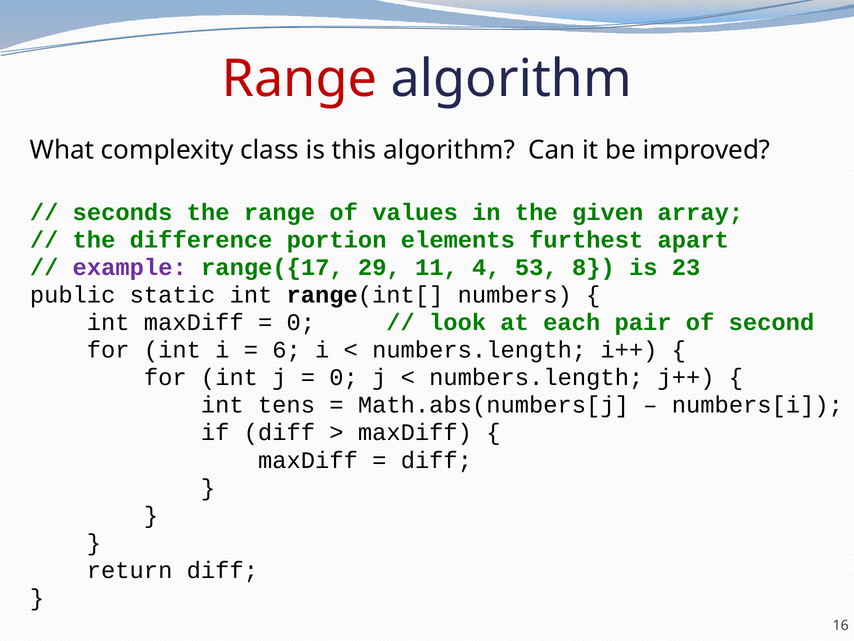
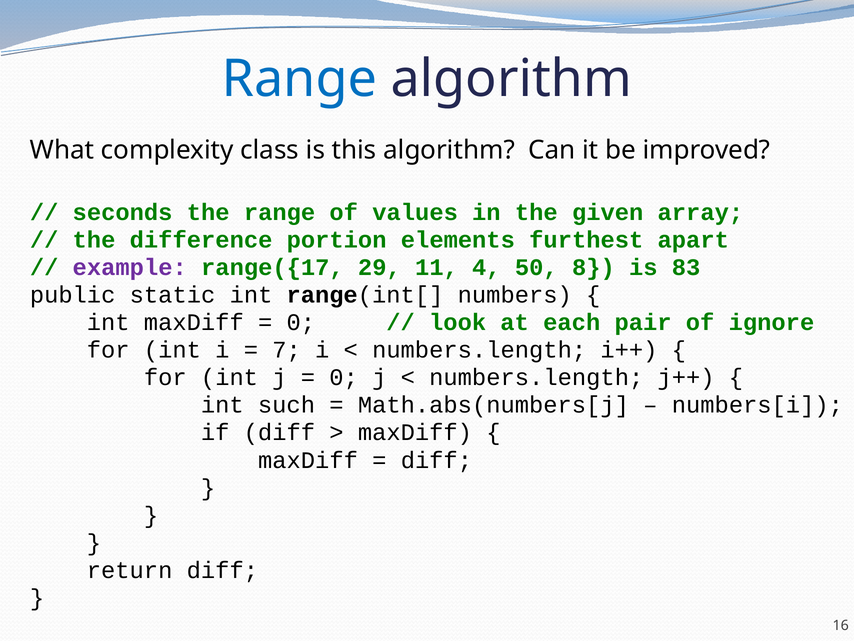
Range colour: red -> blue (299, 79)
53: 53 -> 50 (536, 267)
23: 23 -> 83 (686, 267)
second: second -> ignore (771, 322)
6: 6 -> 7 (287, 350)
tens: tens -> such (286, 405)
